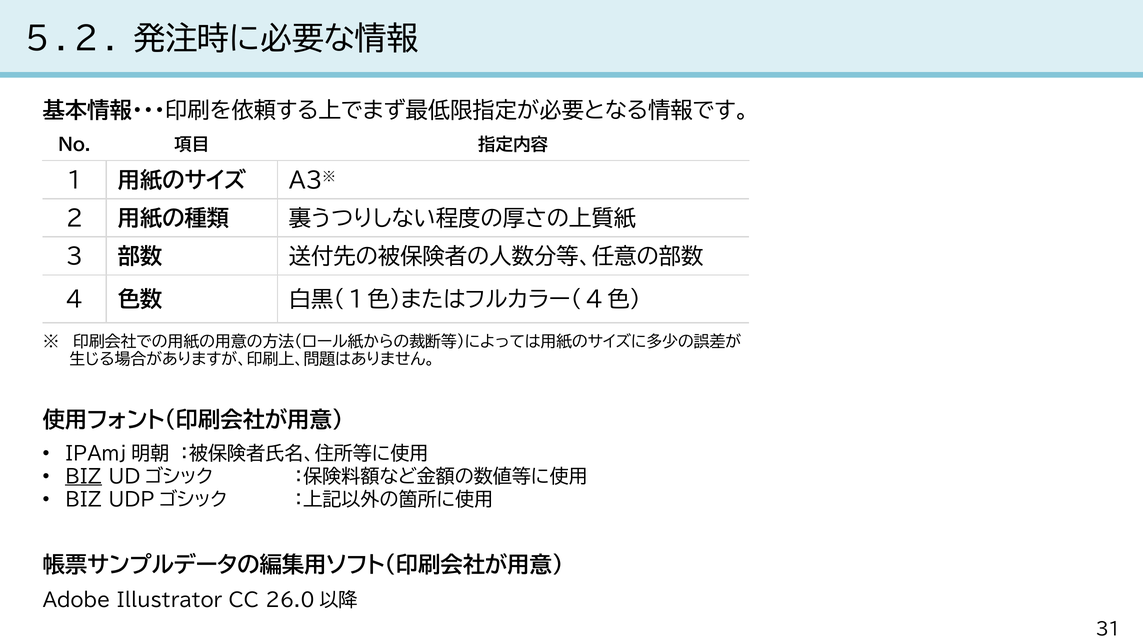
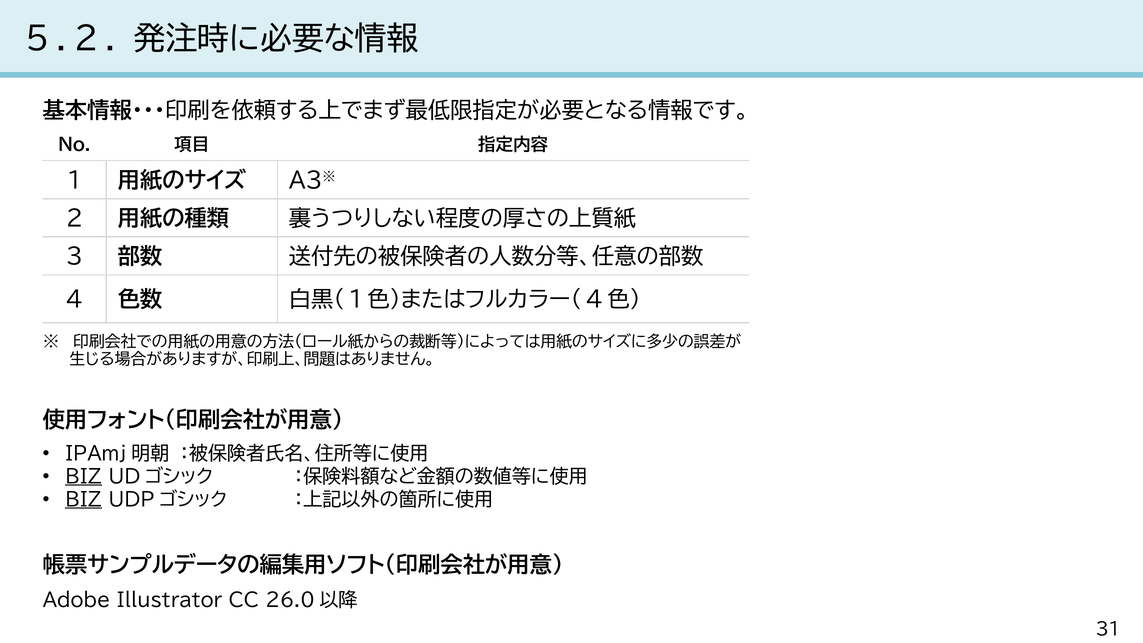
BIZ underline: none -> present (84, 500)
